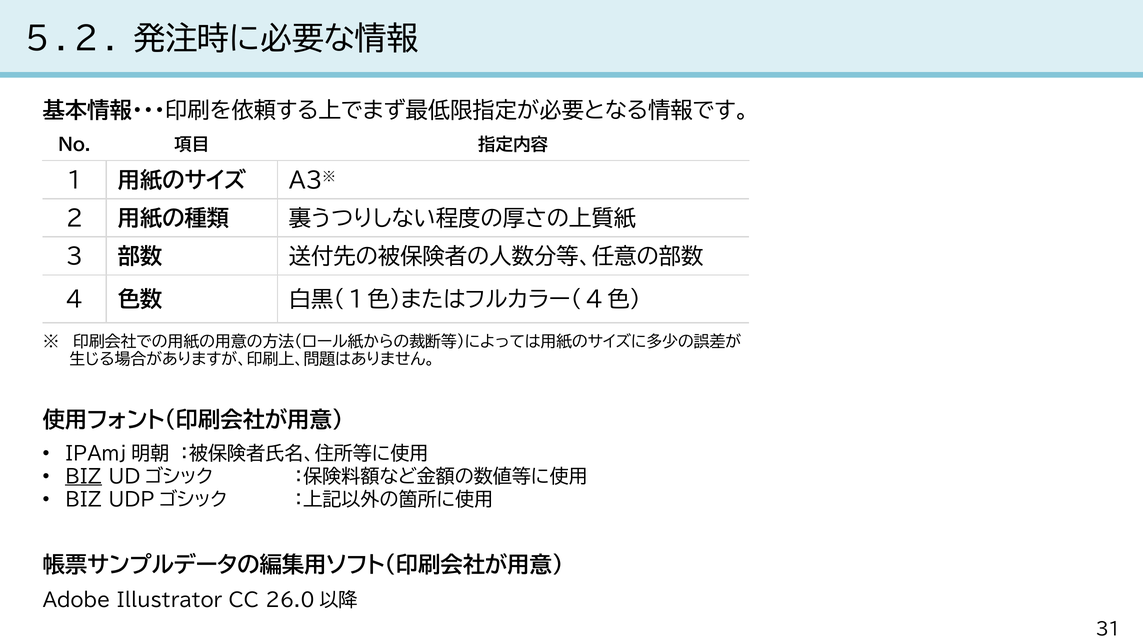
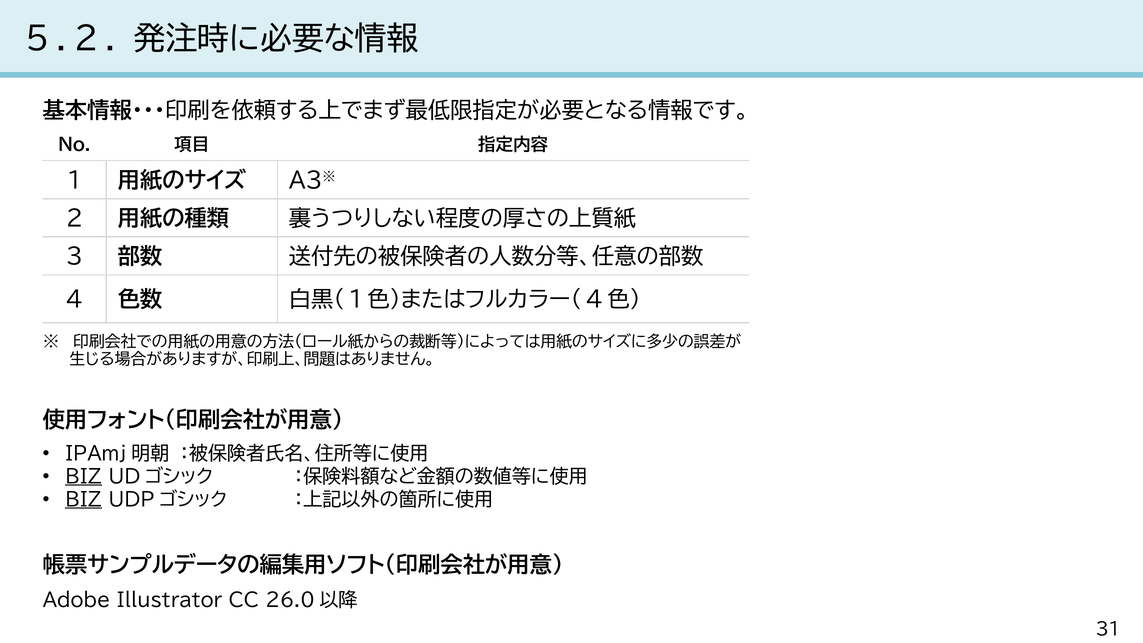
BIZ underline: none -> present (84, 500)
